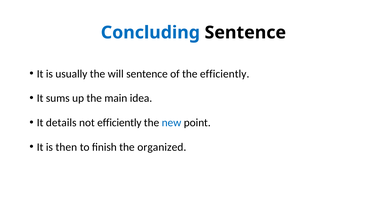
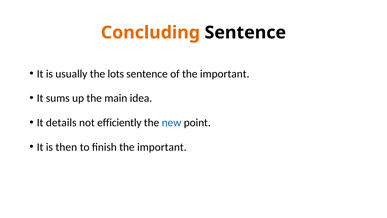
Concluding colour: blue -> orange (150, 33)
will: will -> lots (116, 74)
of the efficiently: efficiently -> important (225, 74)
finish the organized: organized -> important (162, 147)
